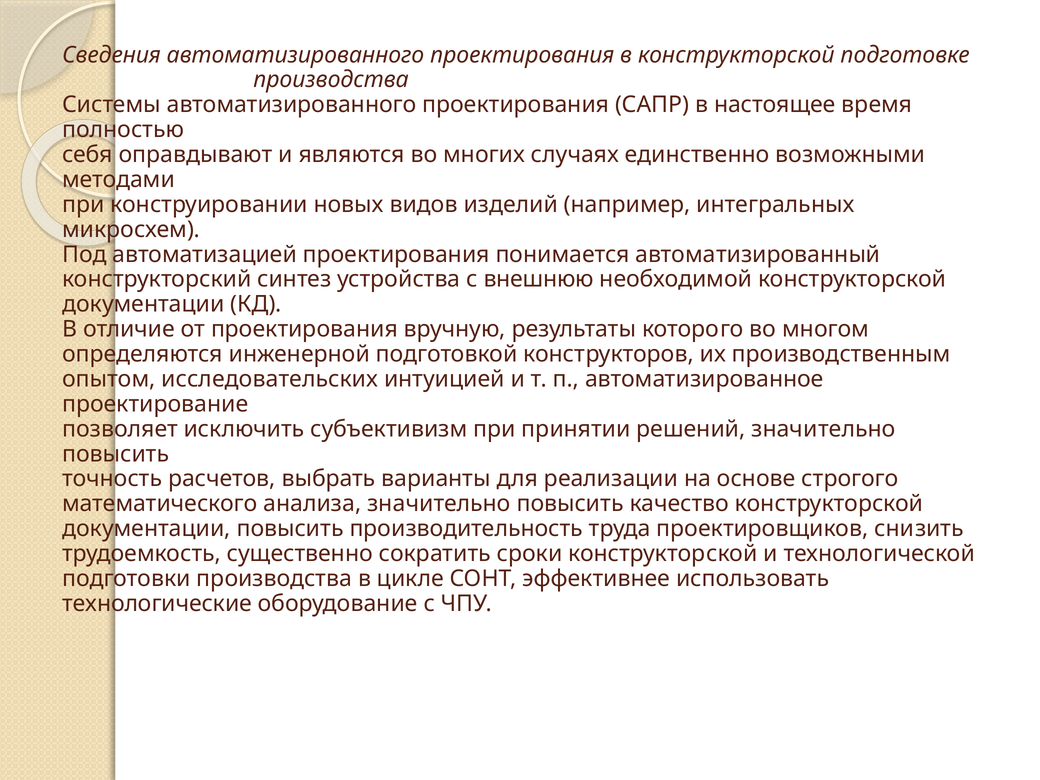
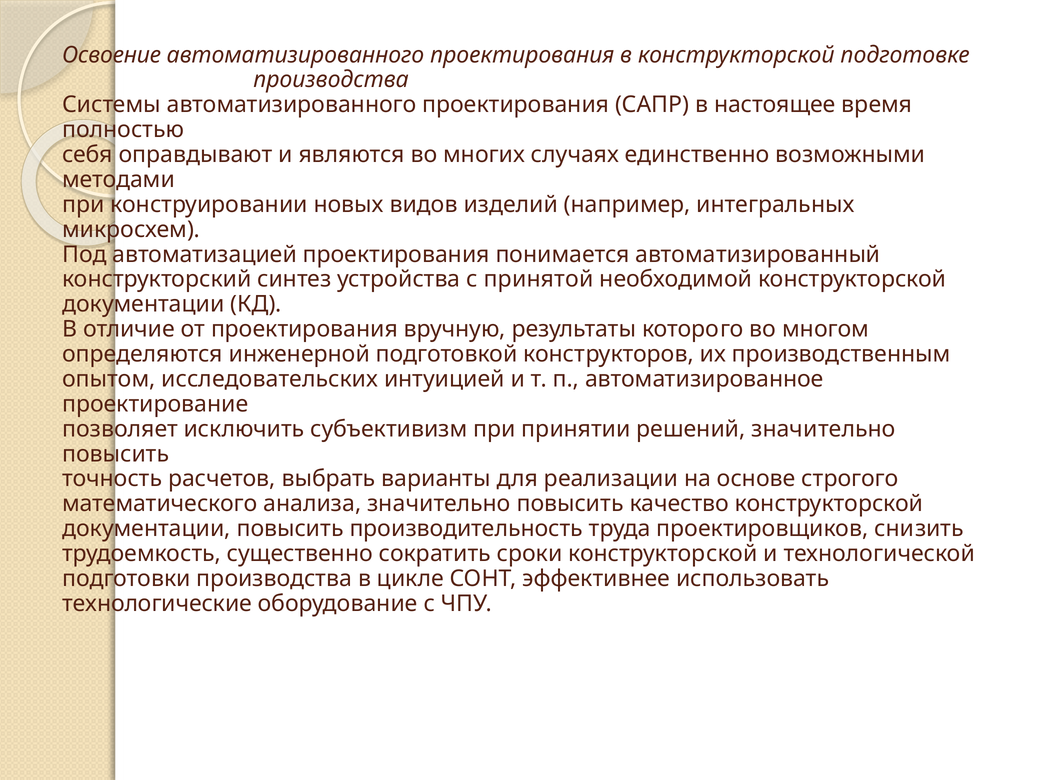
Сведения: Сведения -> Освоение (112, 55)
внешнюю: внешнюю -> принятой (539, 279)
